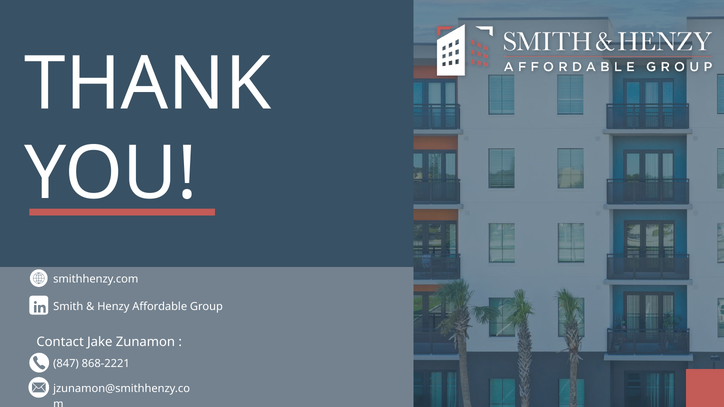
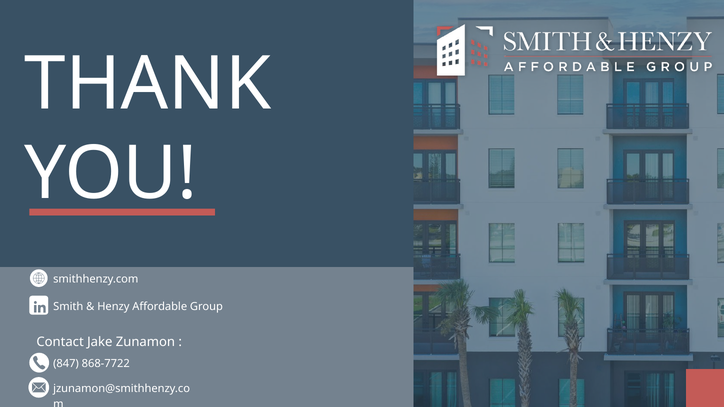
868-2221: 868-2221 -> 868-7722 (106, 364)
